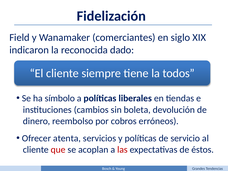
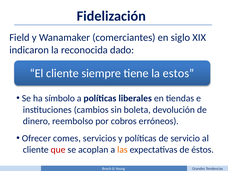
todos: todos -> estos (178, 73)
atenta: atenta -> comes (67, 138)
las colour: red -> orange (122, 150)
